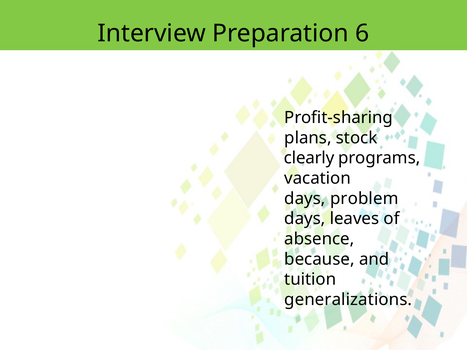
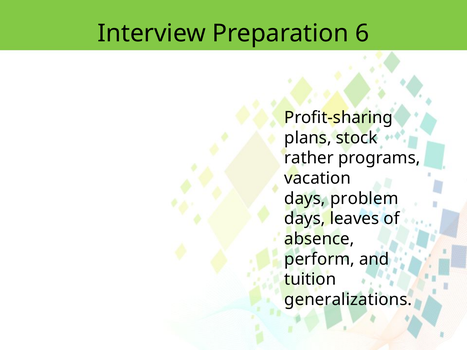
clearly: clearly -> rather (309, 158)
because: because -> perform (319, 259)
